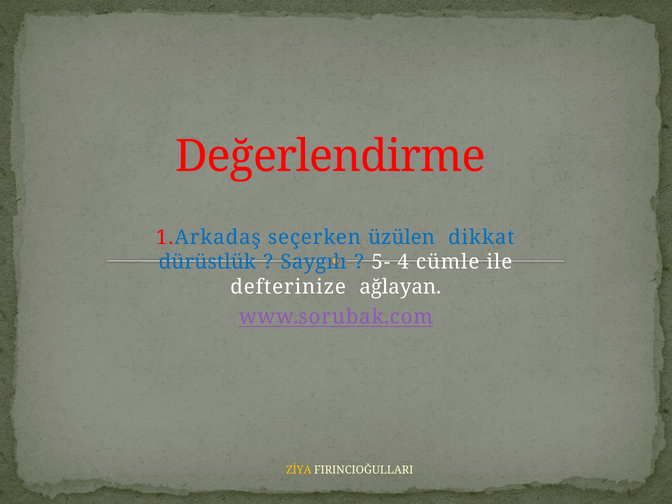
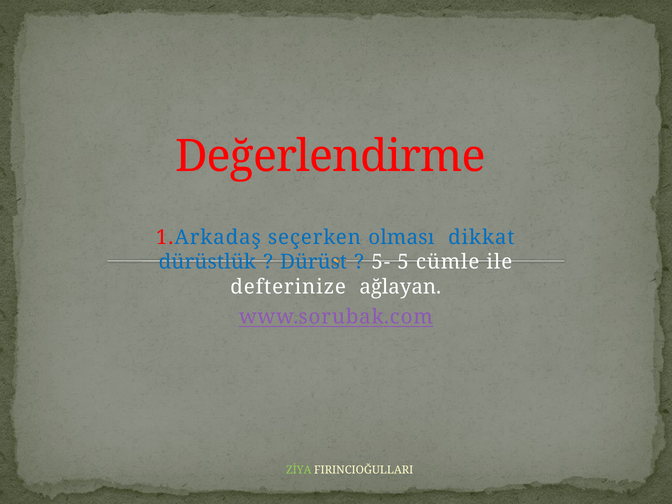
üzülen: üzülen -> olması (401, 238)
Saygılı: Saygılı -> Dürüst (314, 262)
4: 4 -> 5 (403, 262)
ZİYA colour: yellow -> light green (299, 470)
